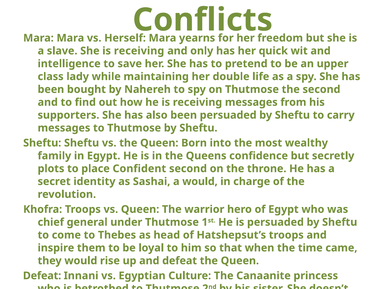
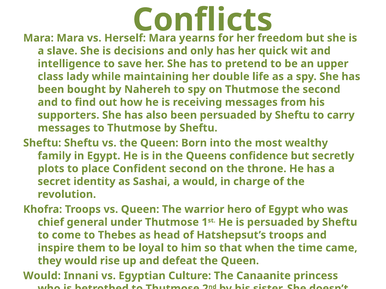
She is receiving: receiving -> decisions (139, 51)
Defeat: Defeat -> Would (42, 276)
